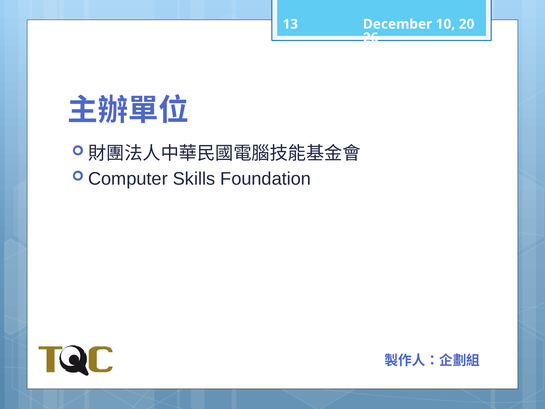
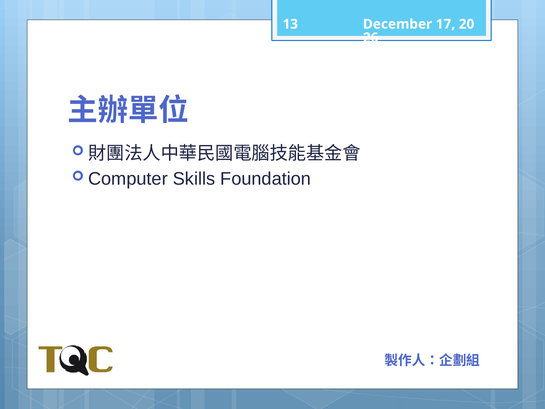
10: 10 -> 17 (445, 24)
